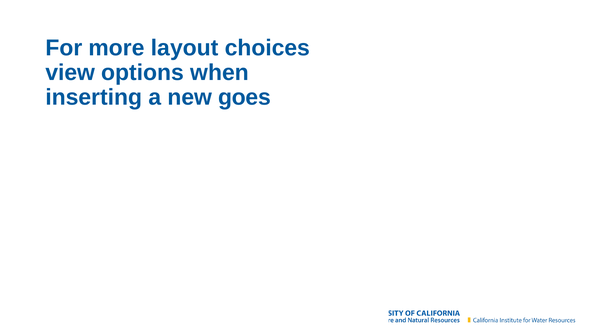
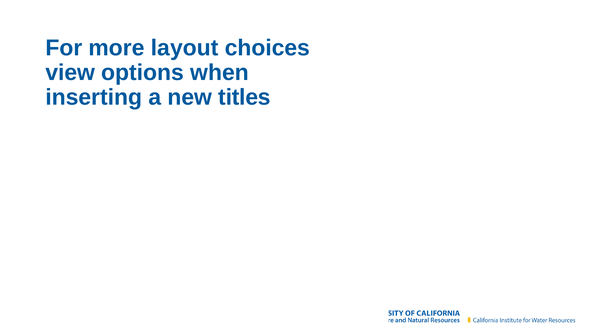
goes: goes -> titles (245, 97)
